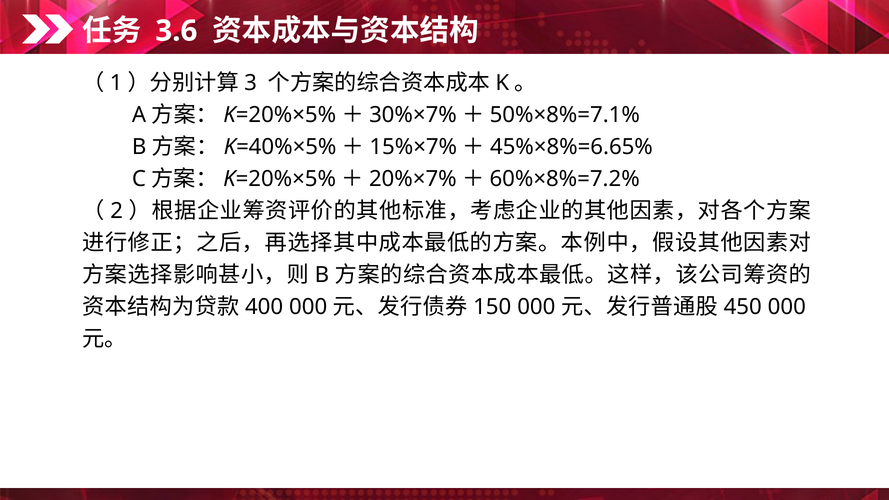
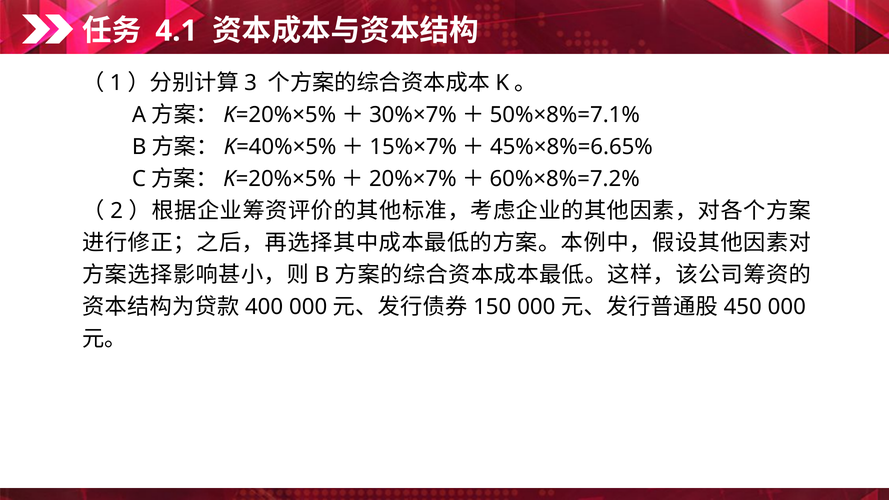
3.6: 3.6 -> 4.1 (176, 31)
